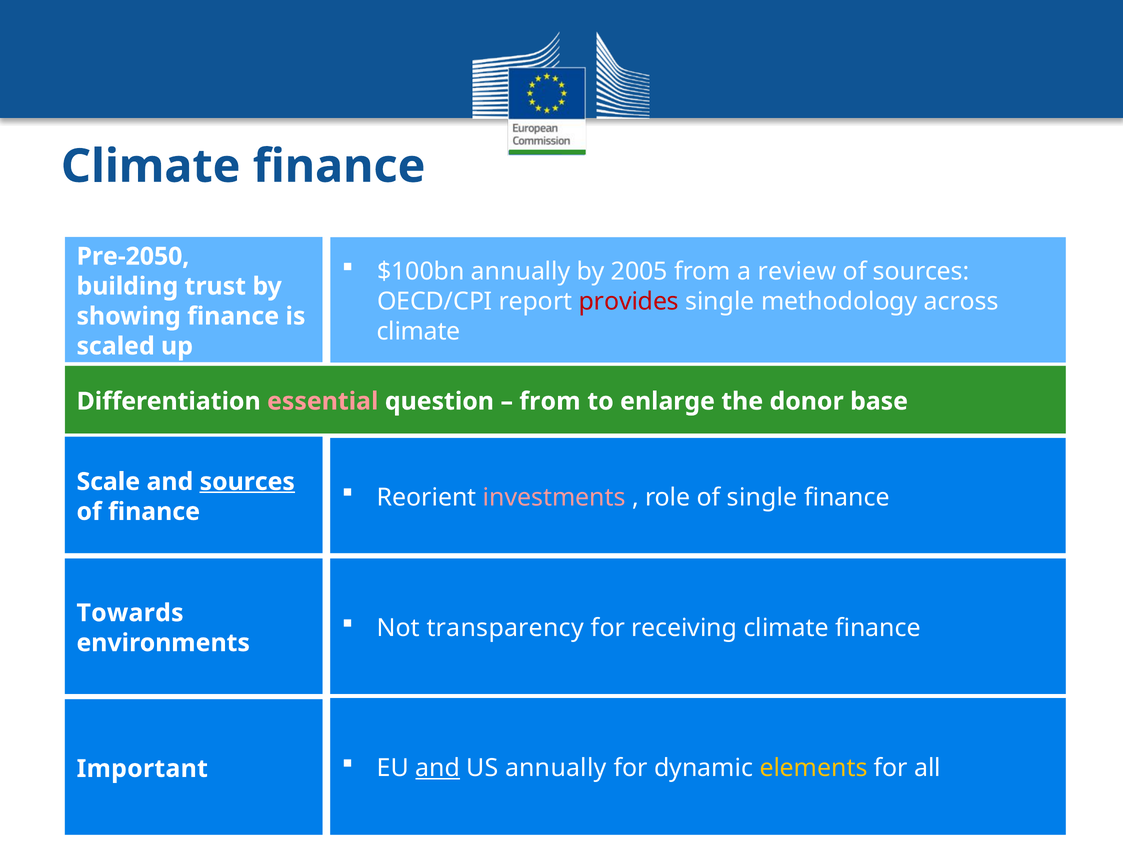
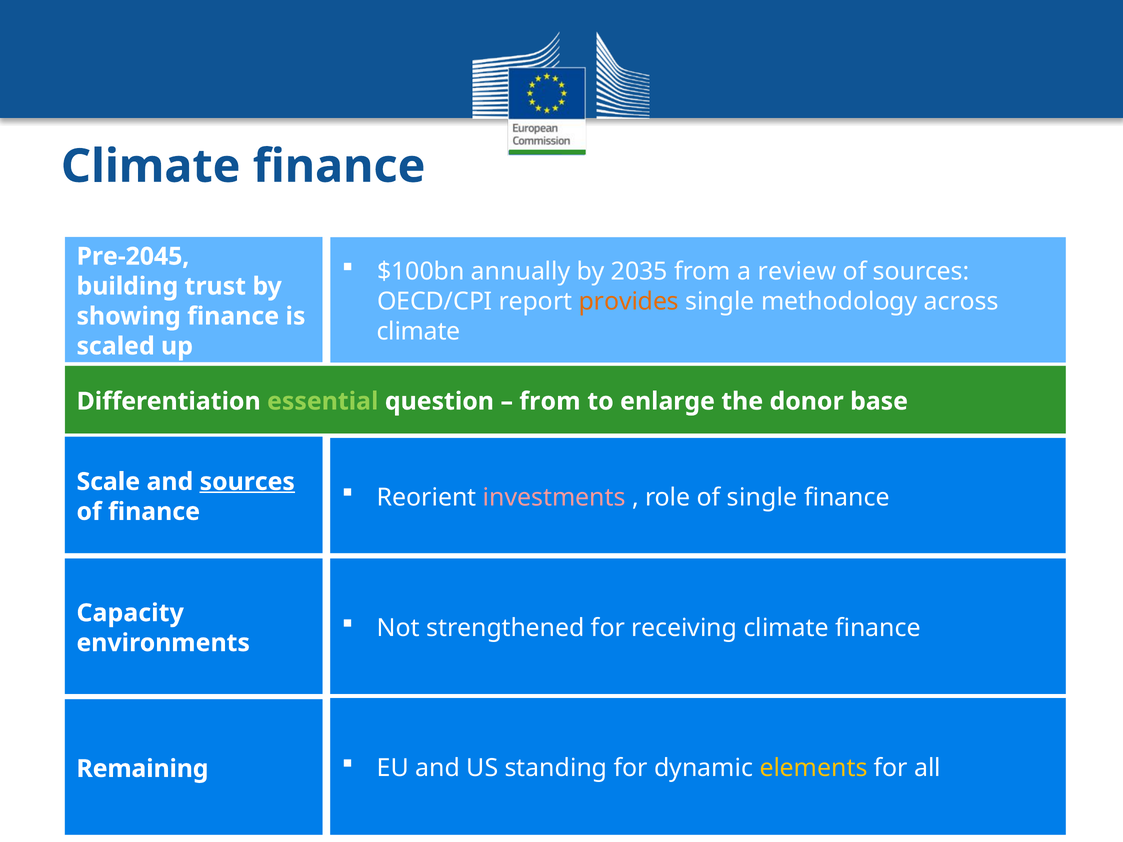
Pre-2050: Pre-2050 -> Pre-2045 (133, 257)
2005: 2005 -> 2035 (639, 272)
provides colour: red -> orange (629, 302)
essential colour: pink -> light green (323, 401)
Towards: Towards -> Capacity (130, 613)
transparency: transparency -> strengthened (505, 628)
Important: Important -> Remaining (142, 769)
and underline: present -> none (438, 768)
US annually: annually -> standing (556, 768)
